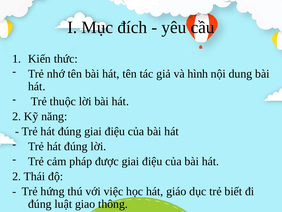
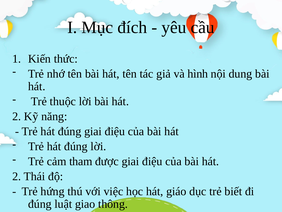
pháp: pháp -> tham (81, 161)
